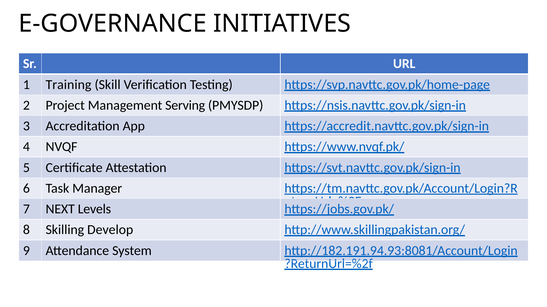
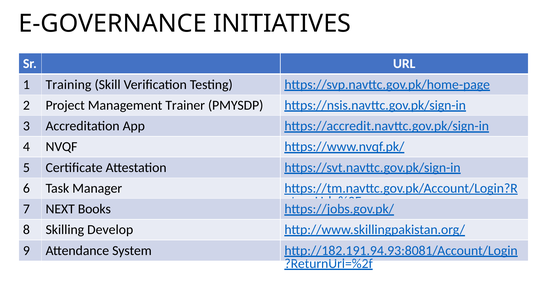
Serving: Serving -> Trainer (185, 105)
Levels: Levels -> Books (94, 210)
